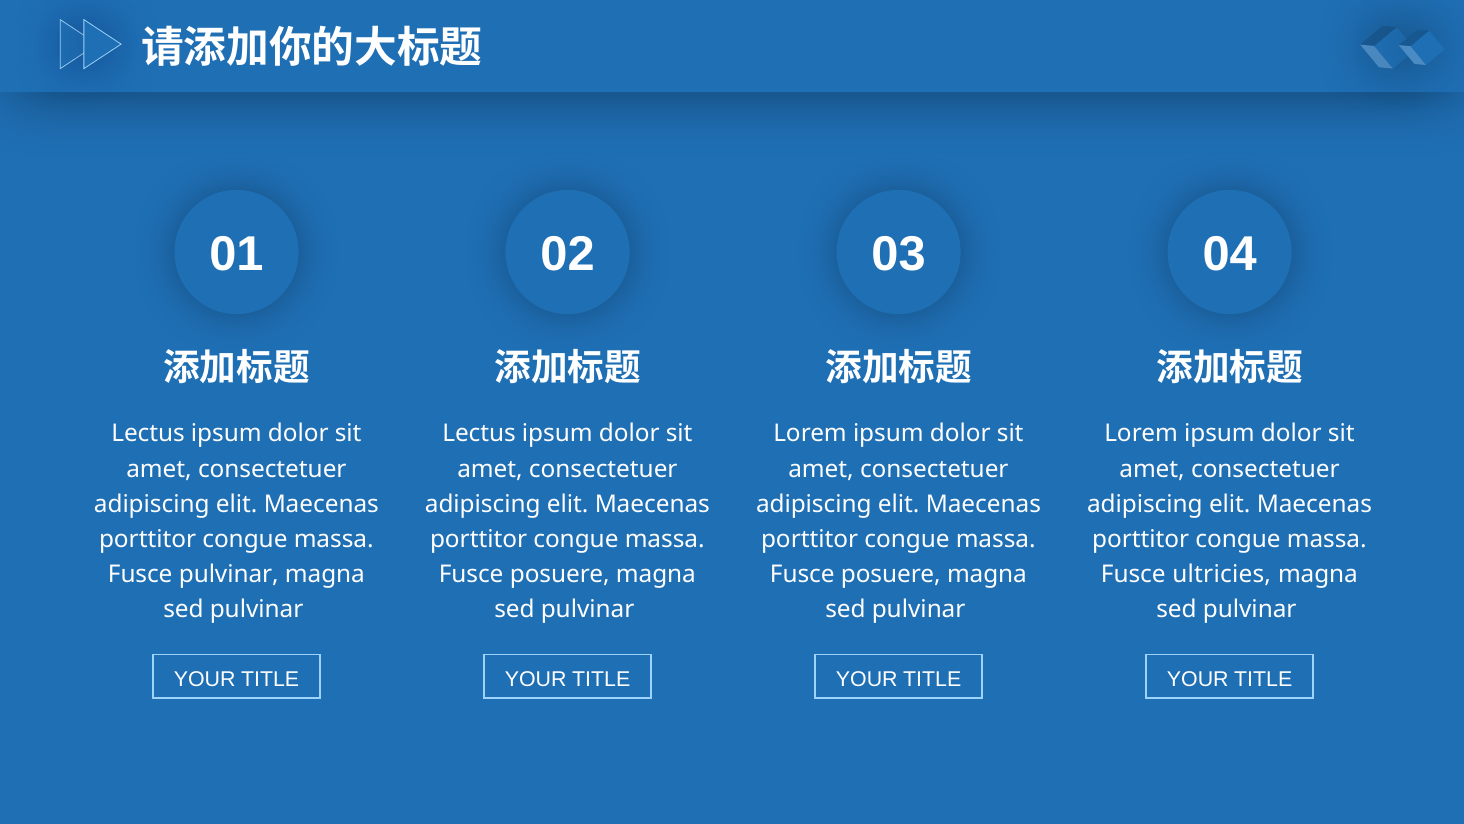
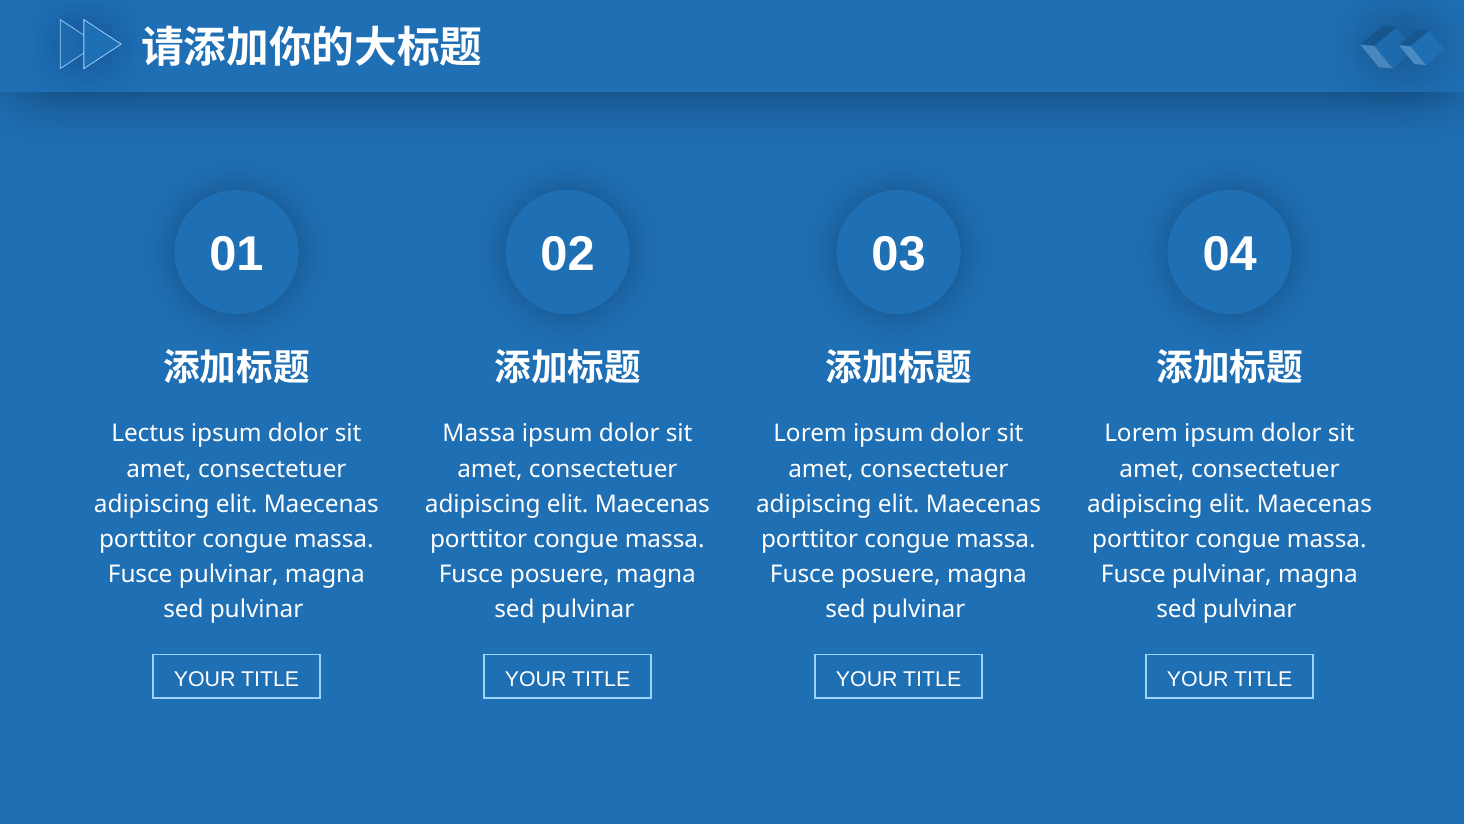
Lectus: Lectus -> Massa (479, 434)
ultricies: ultricies -> pulvinar (1222, 574)
